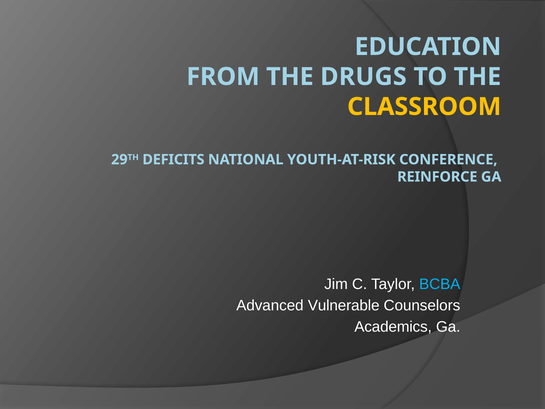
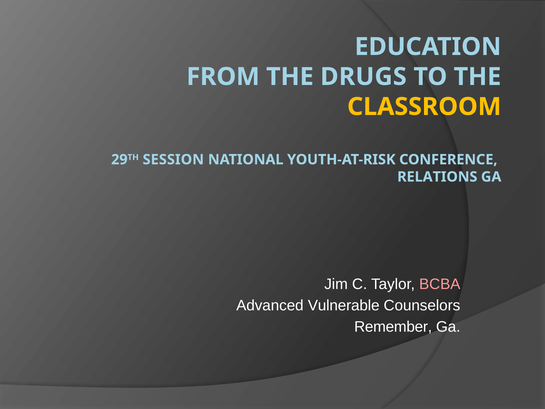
DEFICITS: DEFICITS -> SESSION (173, 159)
REINFORCE: REINFORCE -> RELATIONS (437, 177)
BCBA colour: light blue -> pink (440, 284)
Academics: Academics -> Remember (393, 327)
